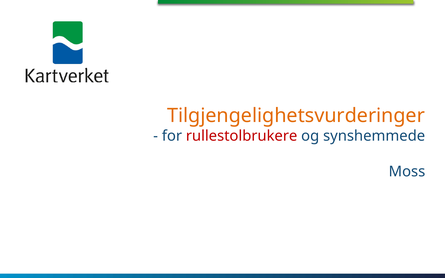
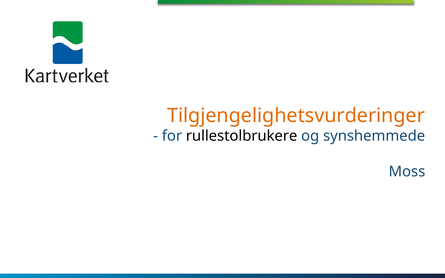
rullestolbrukere colour: red -> black (242, 136)
